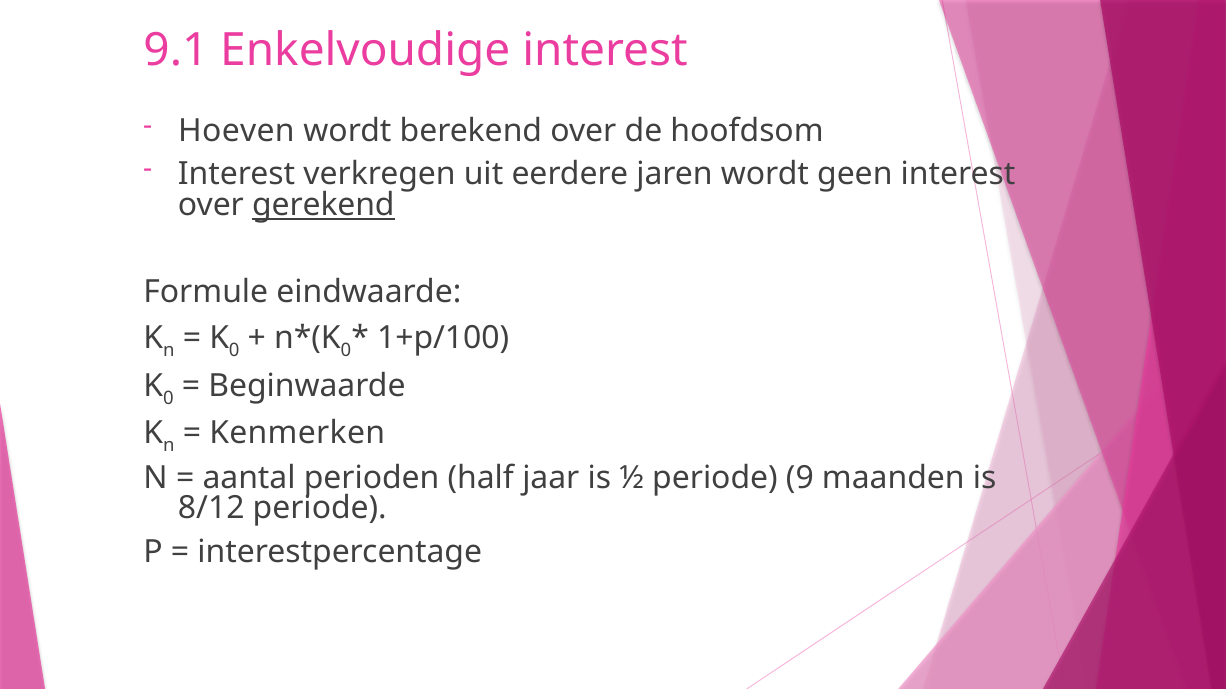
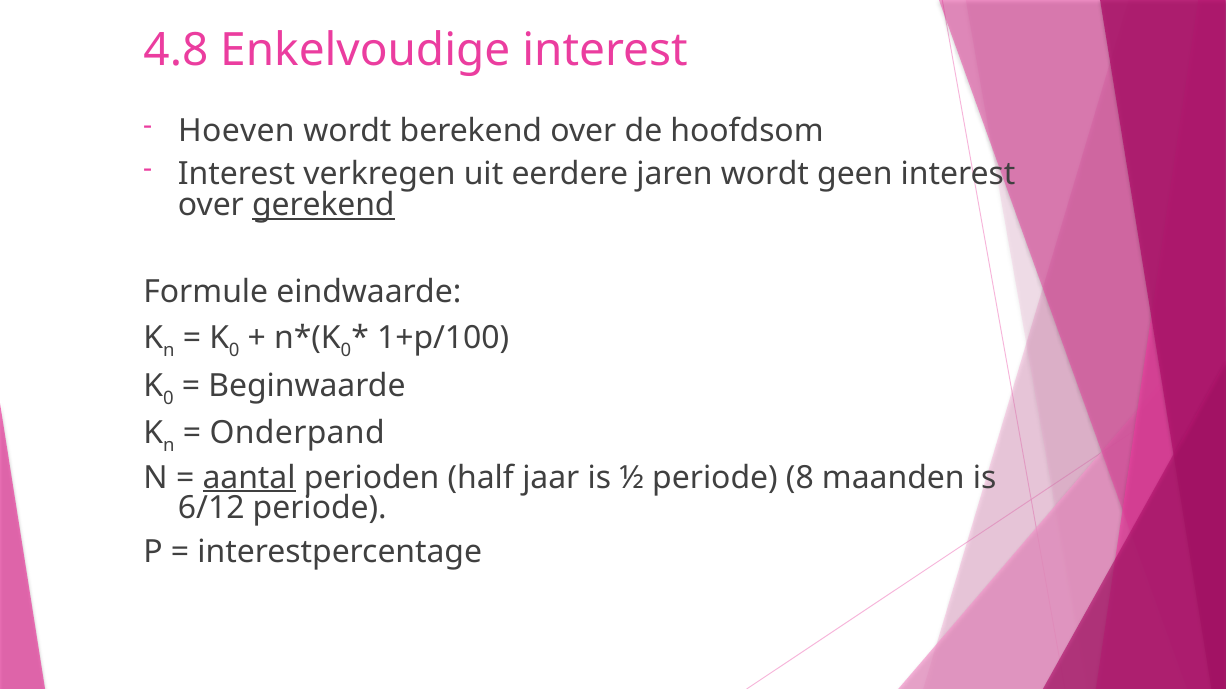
9.1: 9.1 -> 4.8 (176, 50)
Kenmerken: Kenmerken -> Onderpand (297, 434)
aantal underline: none -> present (249, 478)
9: 9 -> 8 (800, 478)
8/12: 8/12 -> 6/12 (211, 509)
